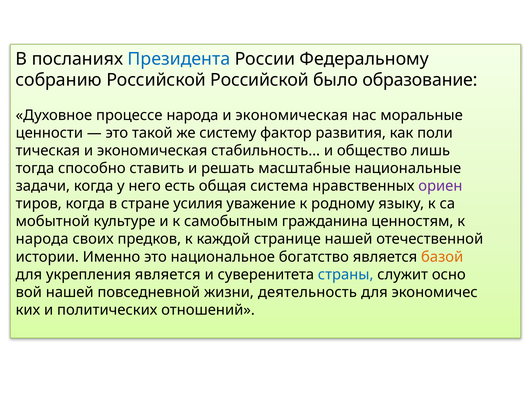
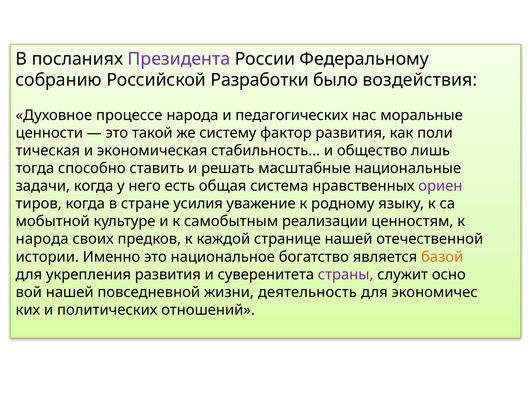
Президента colour: blue -> purple (179, 59)
Российской Российской: Российской -> Разработки (260, 80)
образование: образование -> воздействия (420, 80)
народа и экономическая: экономическая -> педагогических (292, 115)
гражданина: гражданина -> реализации (325, 222)
укрепления является: является -> развития (168, 275)
страны colour: blue -> purple (346, 275)
